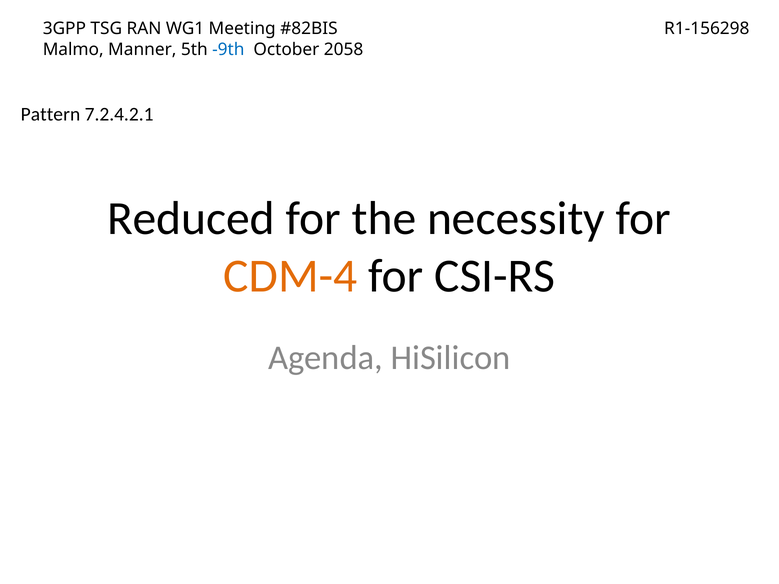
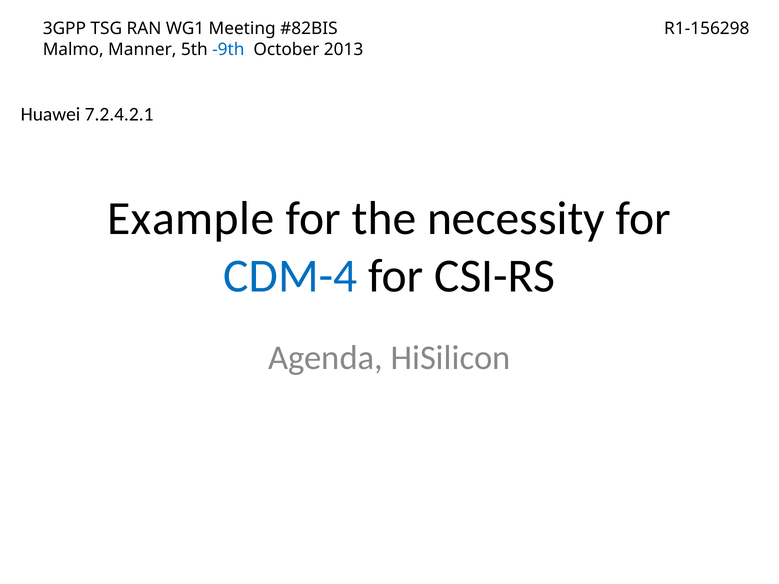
2058: 2058 -> 2013 (344, 49)
Pattern: Pattern -> Huawei (50, 114)
Reduced: Reduced -> Example (191, 219)
CDM-4 colour: orange -> blue (290, 276)
